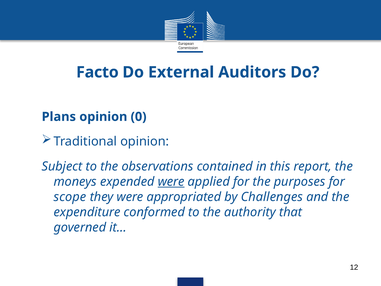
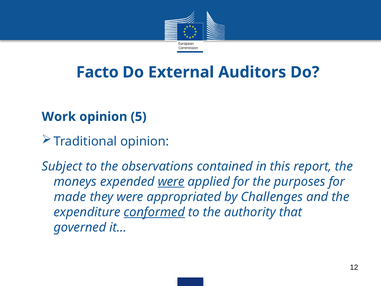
Plans: Plans -> Work (59, 117)
0: 0 -> 5 (139, 117)
scope: scope -> made (70, 197)
conformed underline: none -> present (154, 212)
